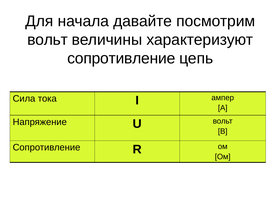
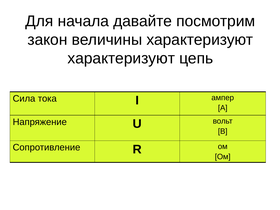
вольт: вольт -> закон (47, 40)
сопротивление: сопротивление -> характеризуют (121, 58)
